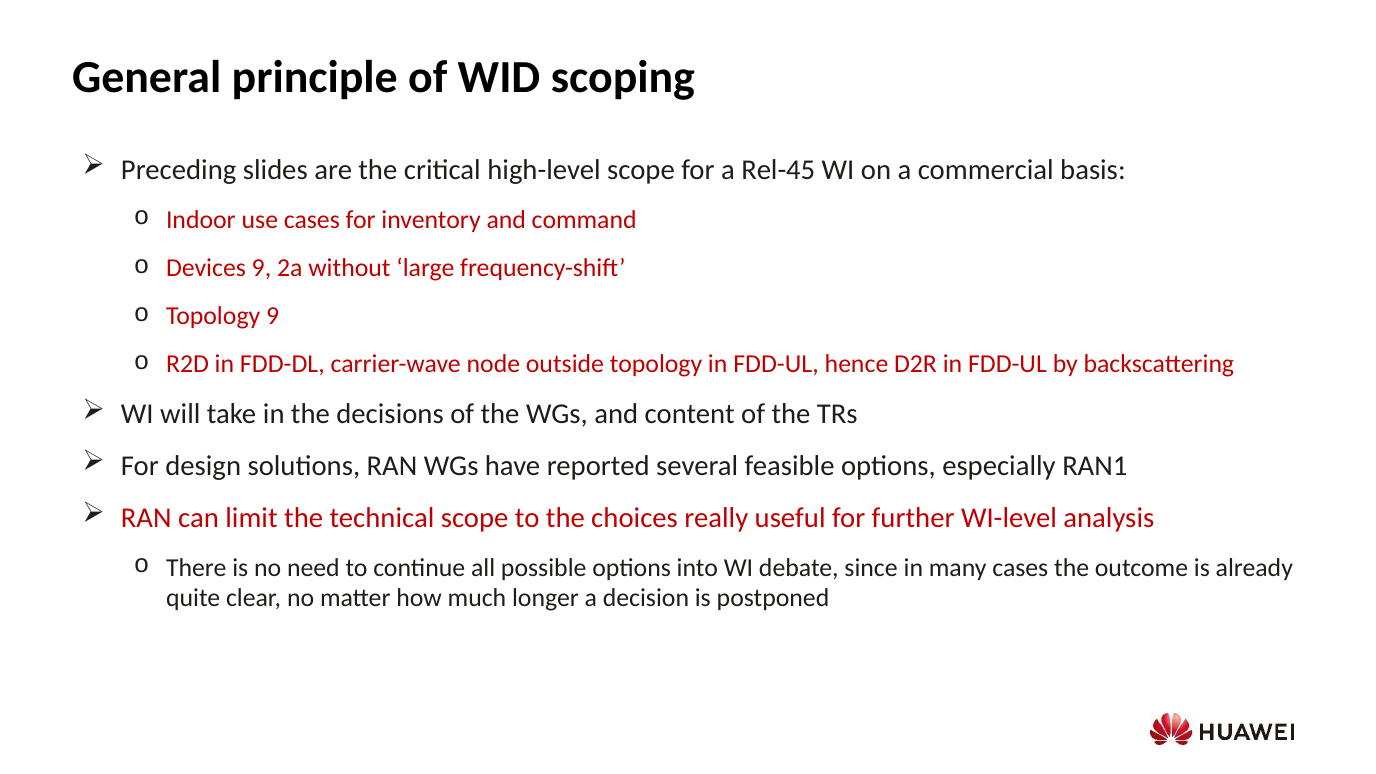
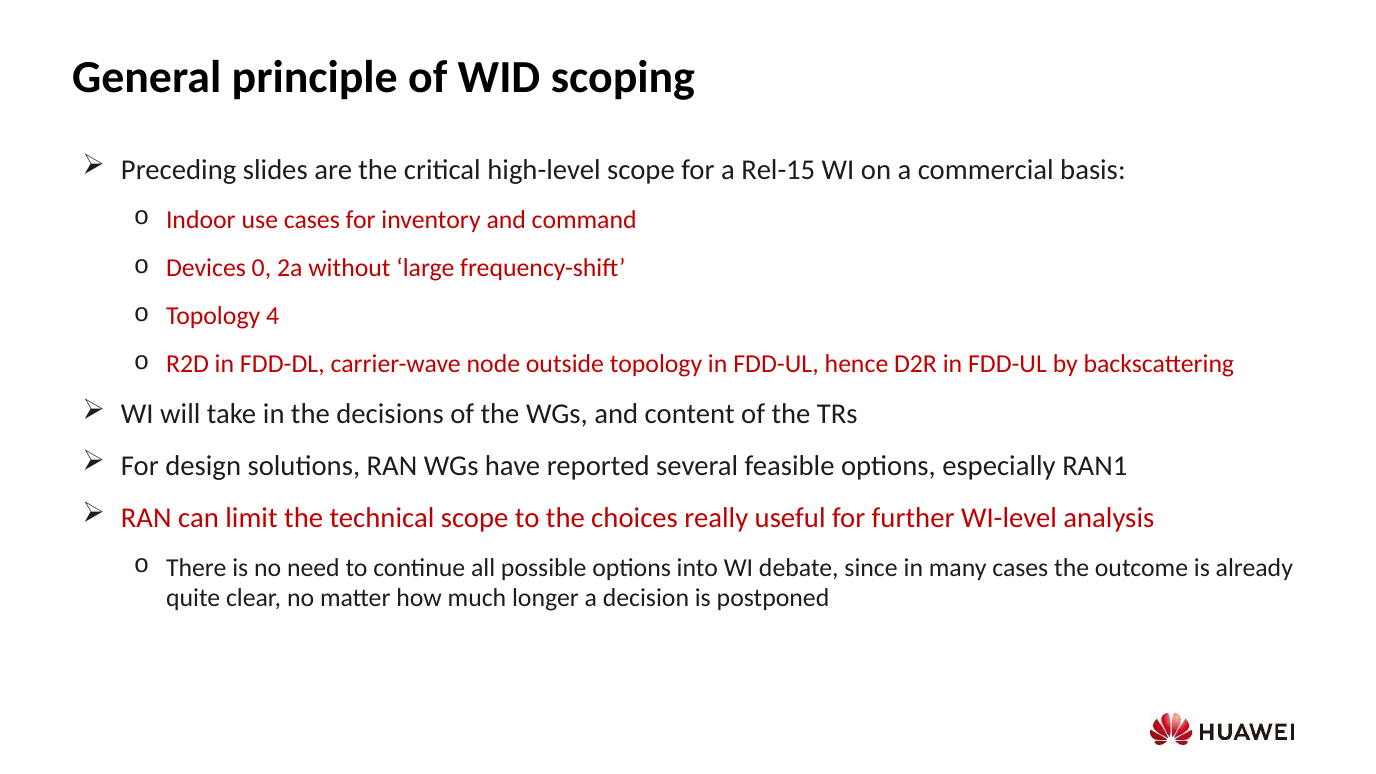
Rel-45: Rel-45 -> Rel-15 (778, 170)
Devices 9: 9 -> 0 (261, 268)
Topology 9: 9 -> 4 (273, 316)
